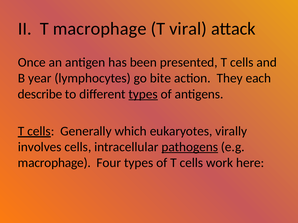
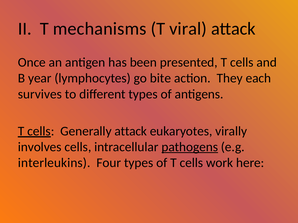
T macrophage: macrophage -> mechanisms (100, 29)
describe: describe -> survives (40, 94)
types underline: present -> none (143, 94)
Generally which: which -> attack (131, 131)
macrophage: macrophage -> interleukins (54, 163)
